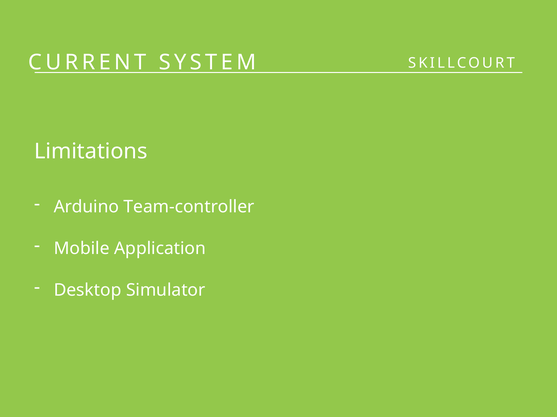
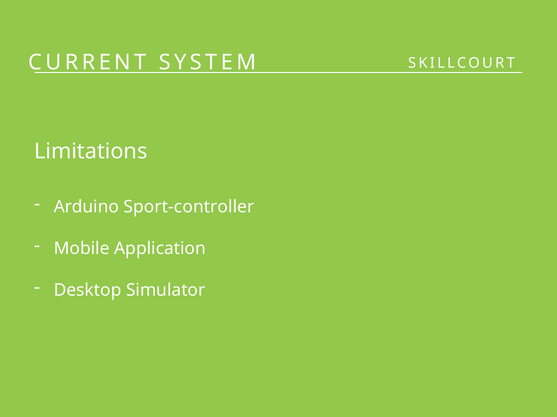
Team-controller: Team-controller -> Sport-controller (189, 207)
